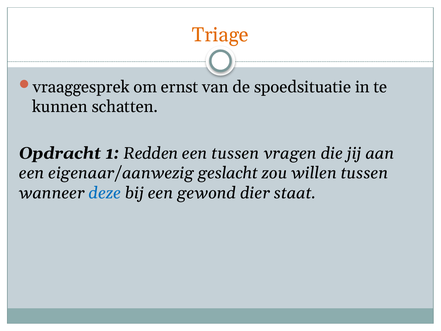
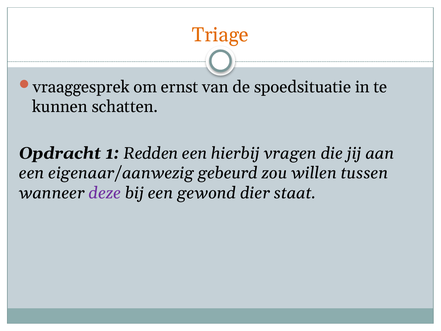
een tussen: tussen -> hierbij (235, 153)
geslacht: geslacht -> gebeurd (228, 173)
deze colour: blue -> purple (105, 193)
